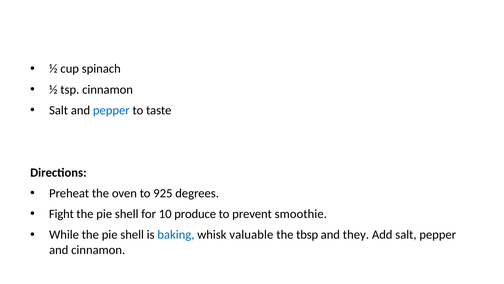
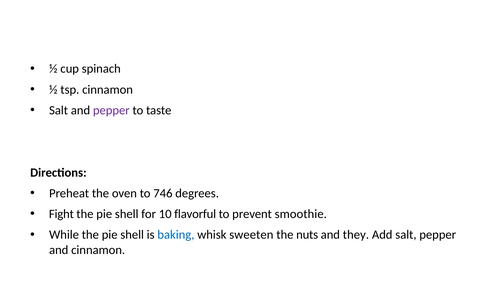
pepper colour: blue -> purple (111, 110)
925: 925 -> 746 (163, 193)
produce: produce -> flavorful (195, 214)
valuable: valuable -> sweeten (251, 234)
tbsp: tbsp -> nuts (307, 234)
